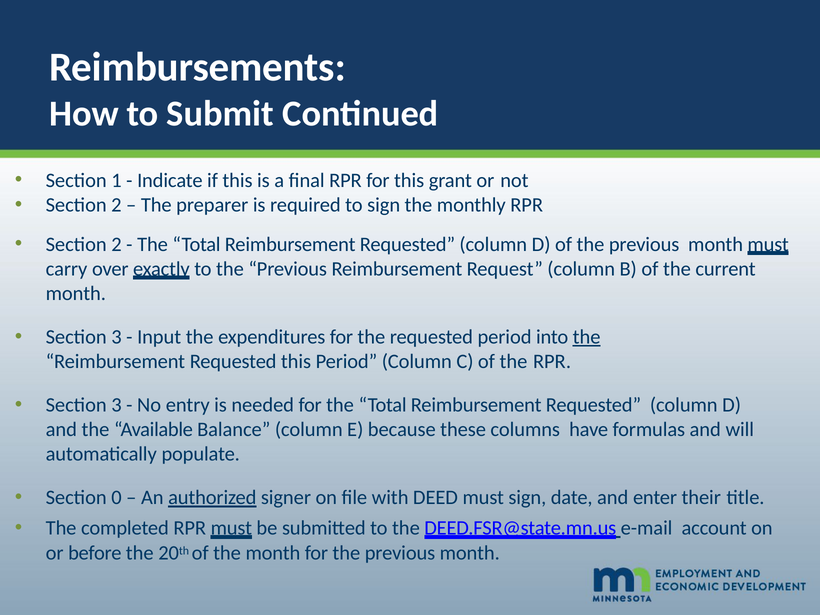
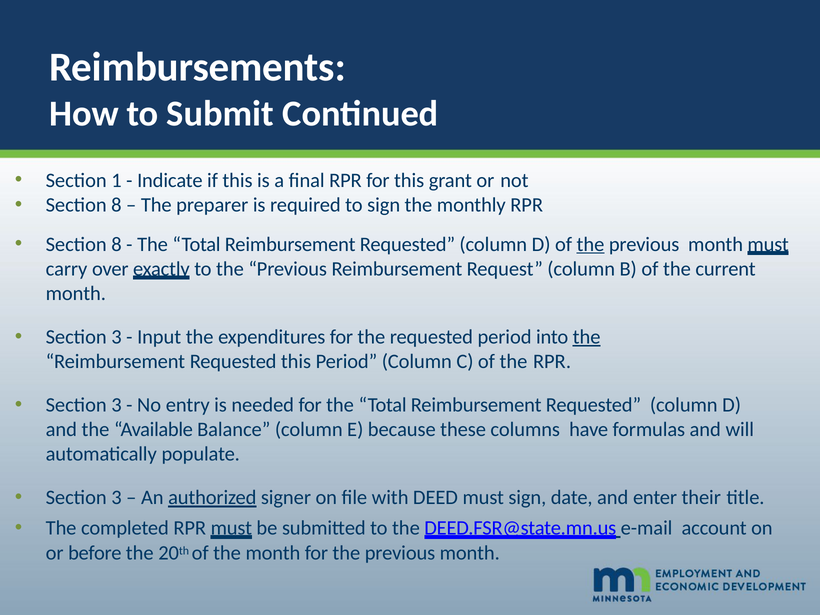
2: 2 -> 8 (116, 205)
2: 2 -> 8 (117, 244)
the underline: none -> present (590, 244)
0: 0 -> 3 (117, 498)
